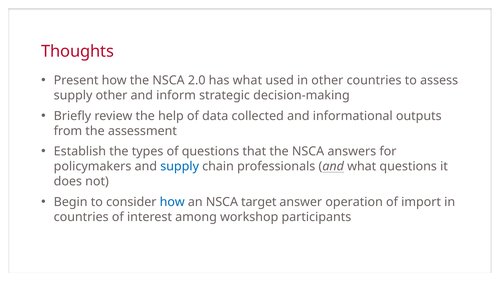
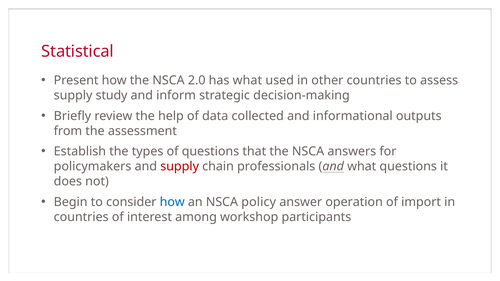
Thoughts: Thoughts -> Statistical (78, 51)
supply other: other -> study (112, 96)
supply colour: blue -> red (180, 167)
target: target -> policy (259, 202)
